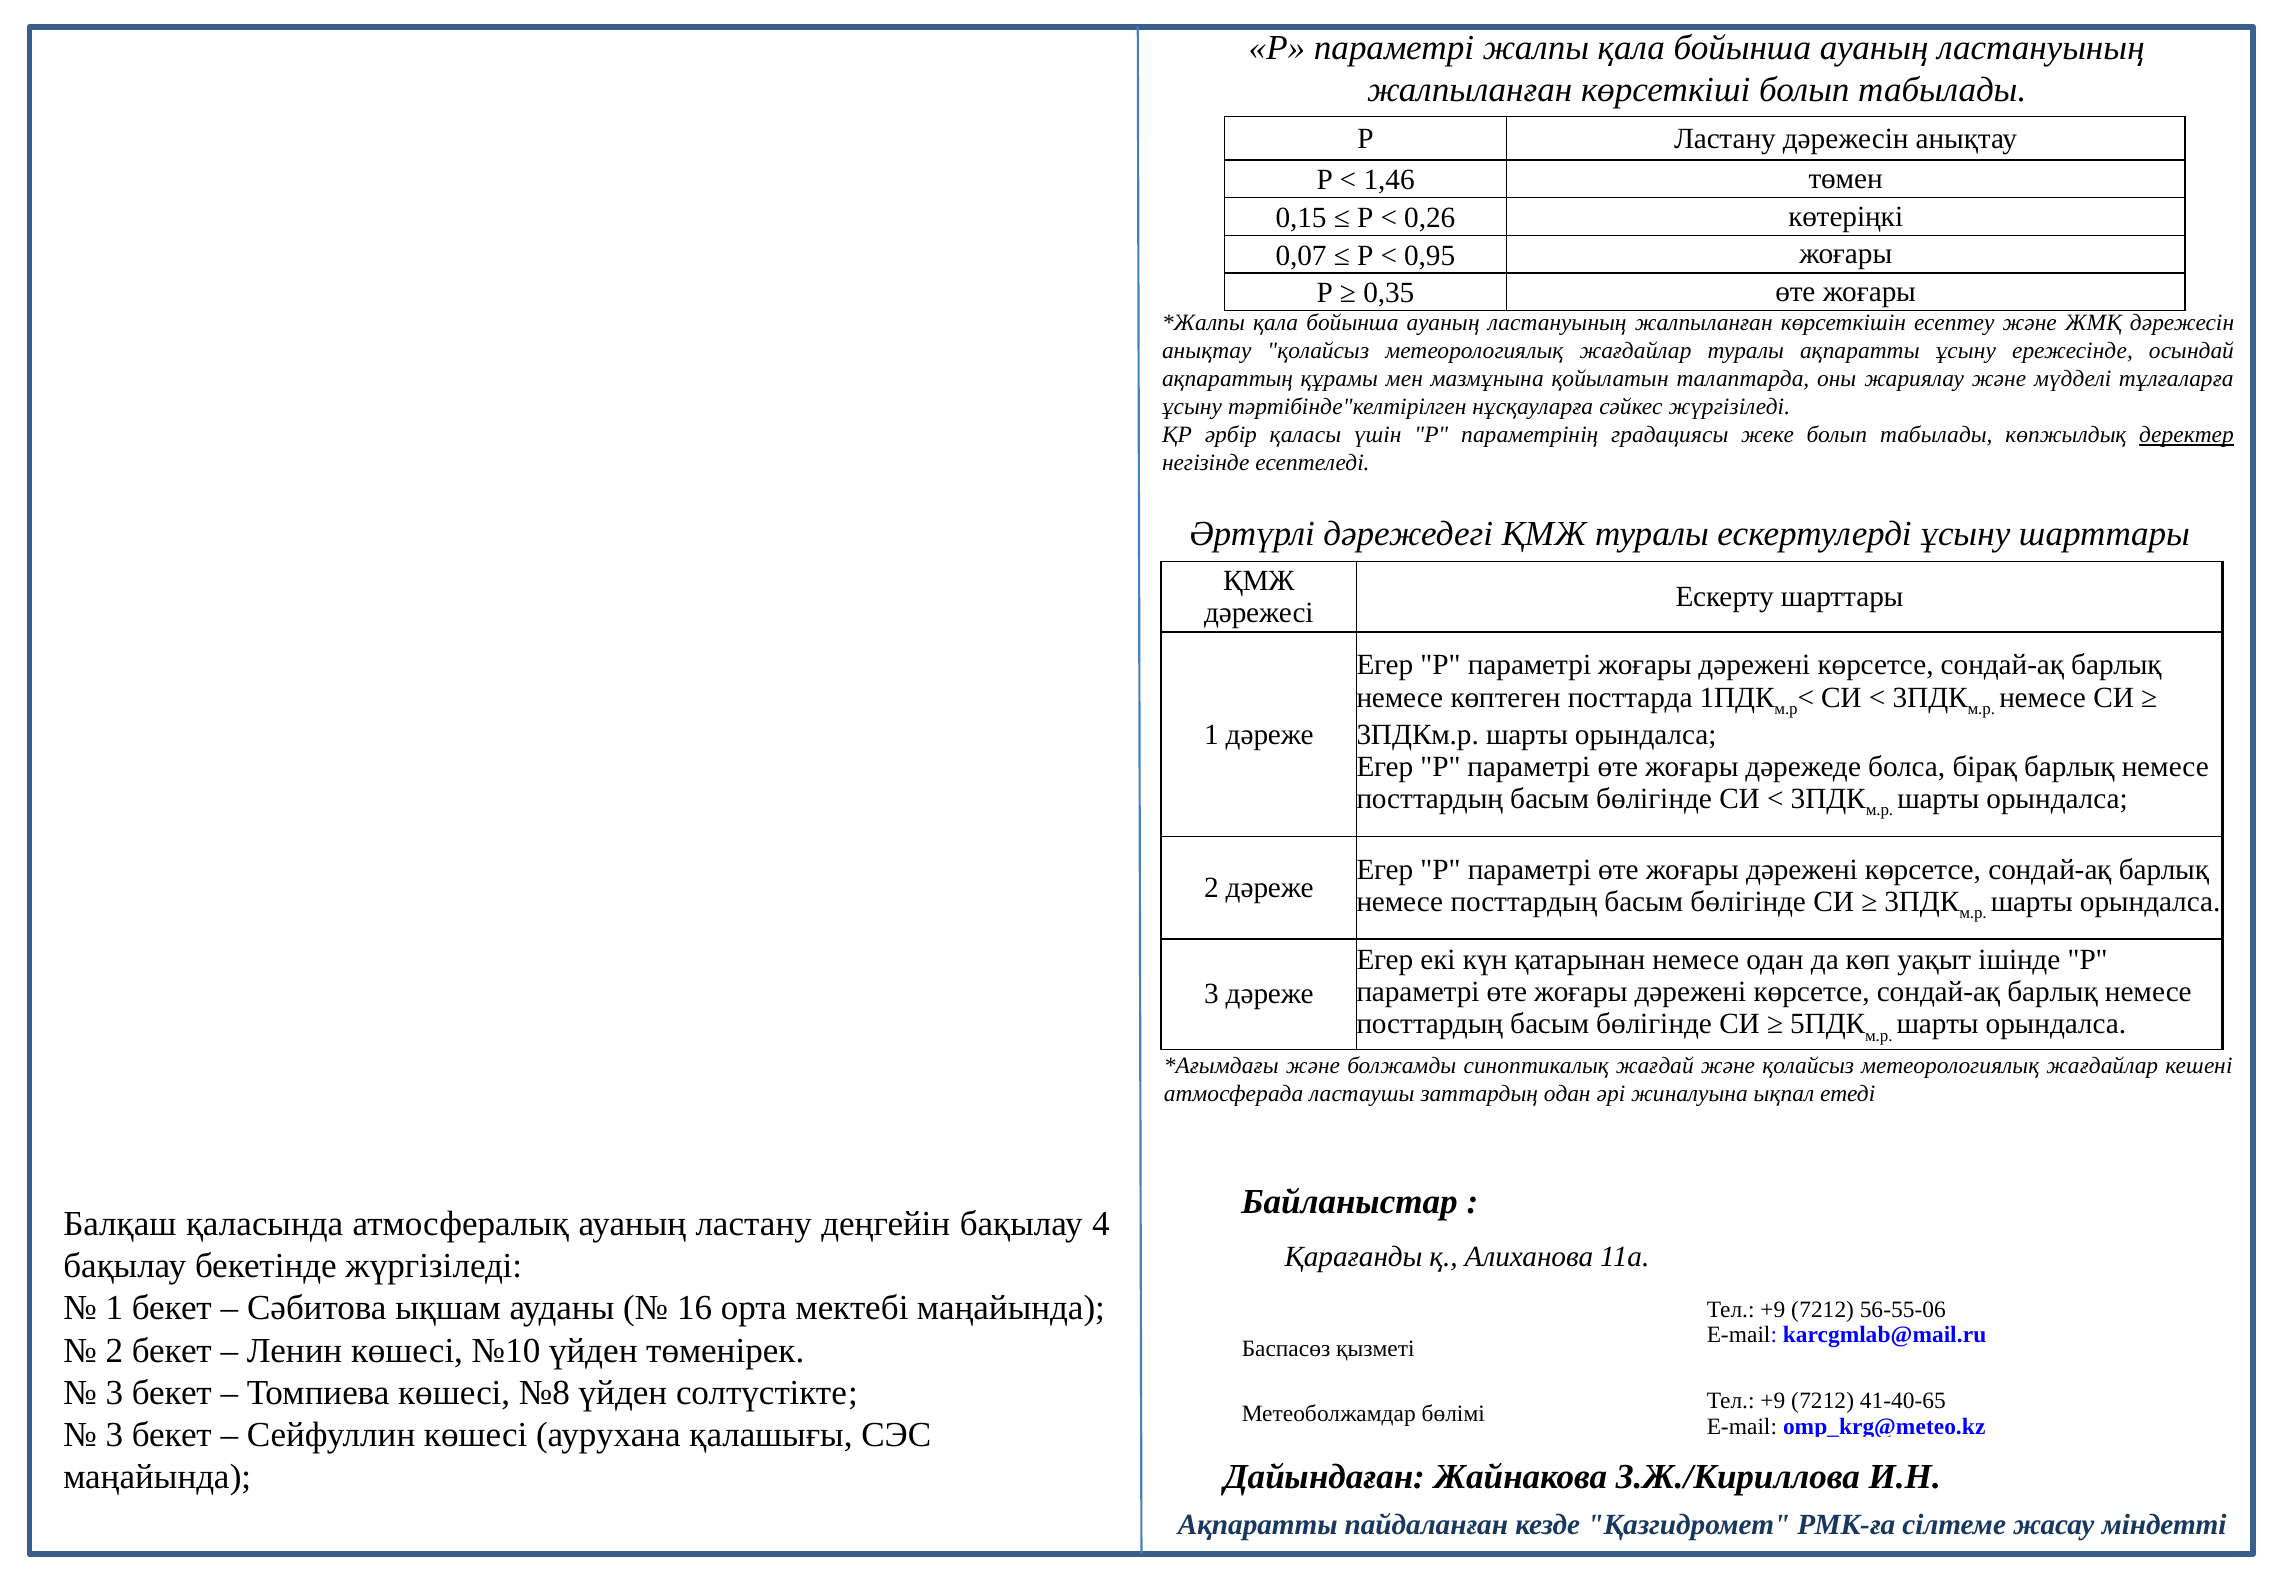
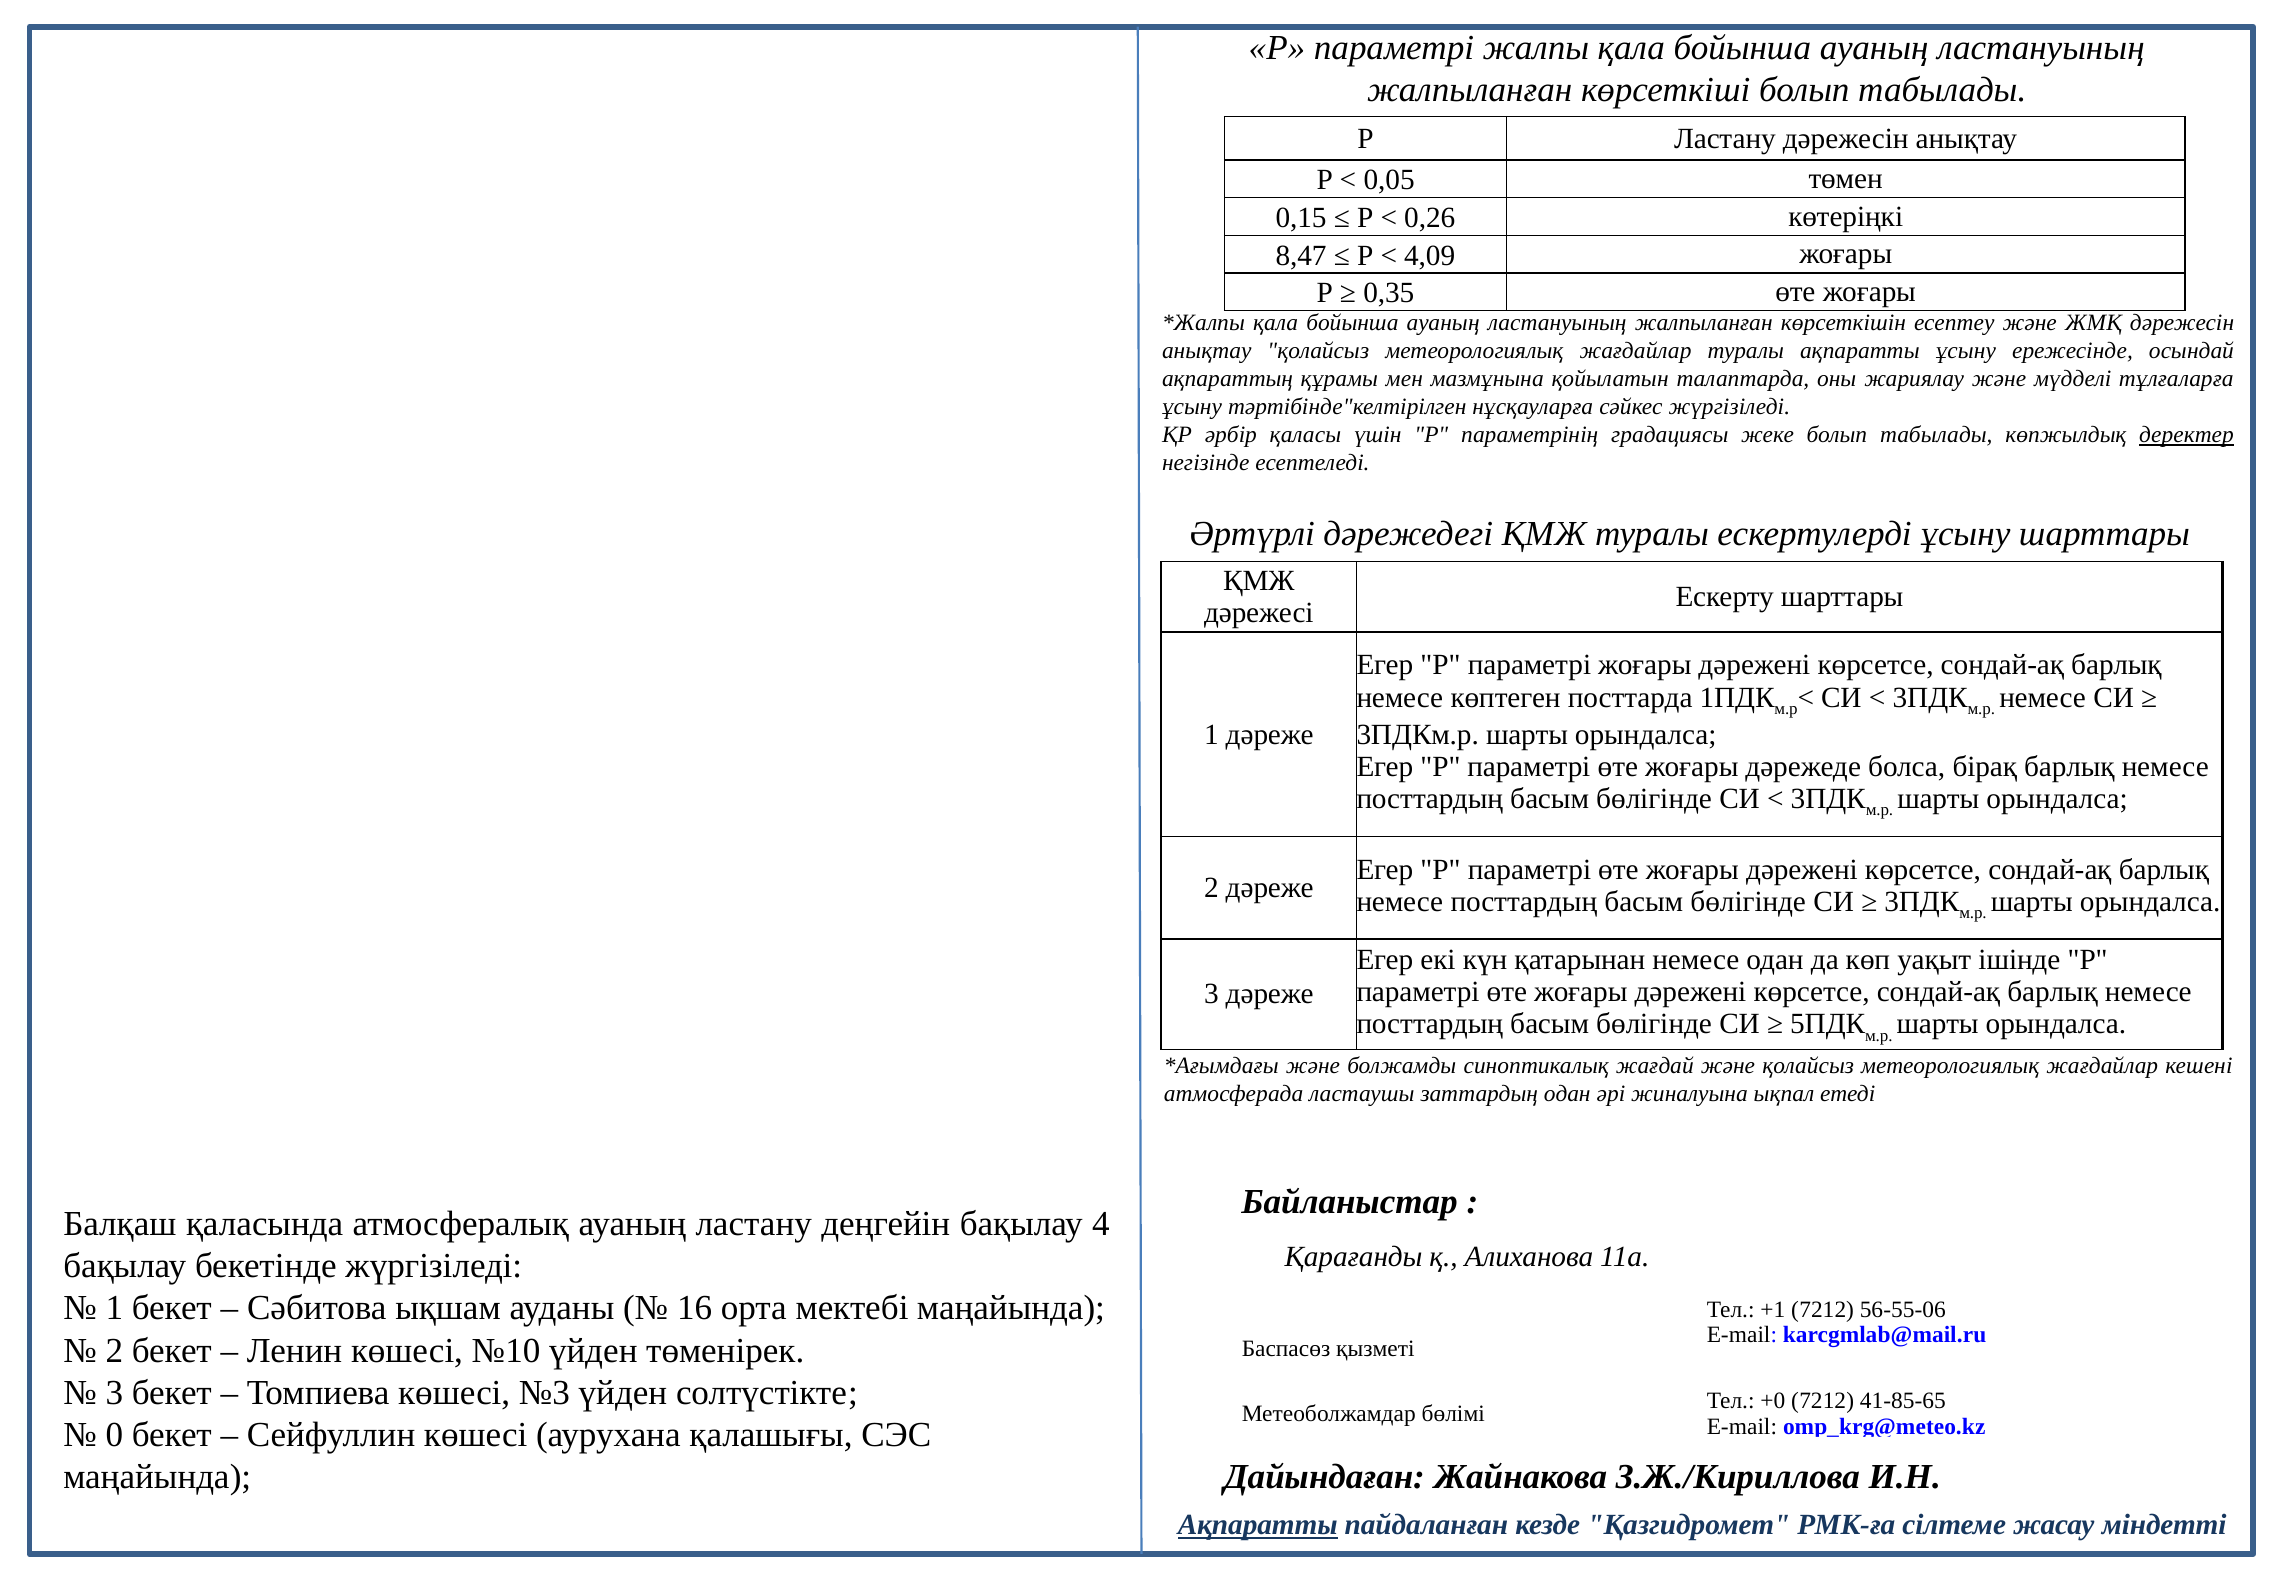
1,46: 1,46 -> 0,05 (1389, 180)
0,07: 0,07 -> 8,47 (1301, 255)
0,95: 0,95 -> 4,09 (1430, 255)
+9: +9 -> +1 (1773, 1309)
№8: №8 -> №3 (544, 1392)
+9: +9 -> +0 (1773, 1400)
41-40-65: 41-40-65 -> 41-85-65 (1903, 1400)
3: 3 -> 0 (114, 1434)
Ақпаратты underline: none -> present (1258, 1525)
